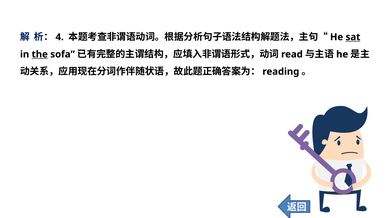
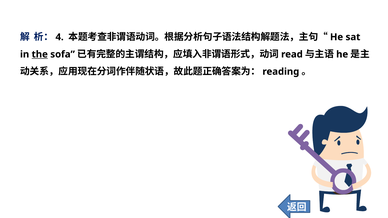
sat underline: present -> none (353, 37)
